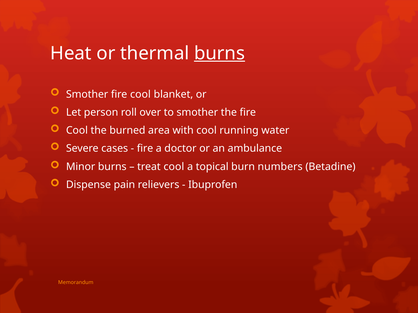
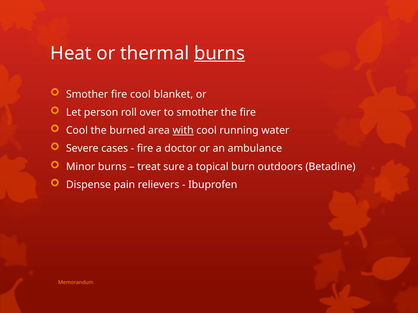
with underline: none -> present (183, 131)
treat cool: cool -> sure (174, 167)
numbers: numbers -> outdoors (280, 167)
